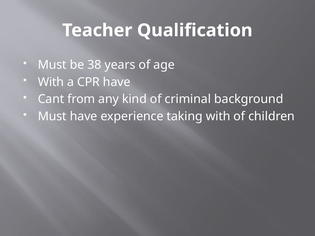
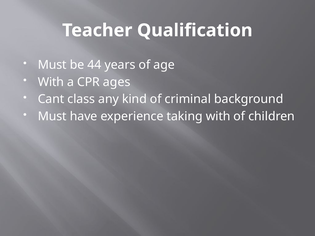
38: 38 -> 44 (94, 65)
CPR have: have -> ages (117, 82)
from: from -> class (81, 99)
